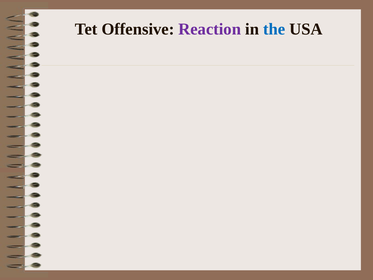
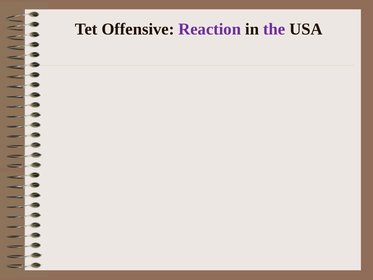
the colour: blue -> purple (274, 29)
